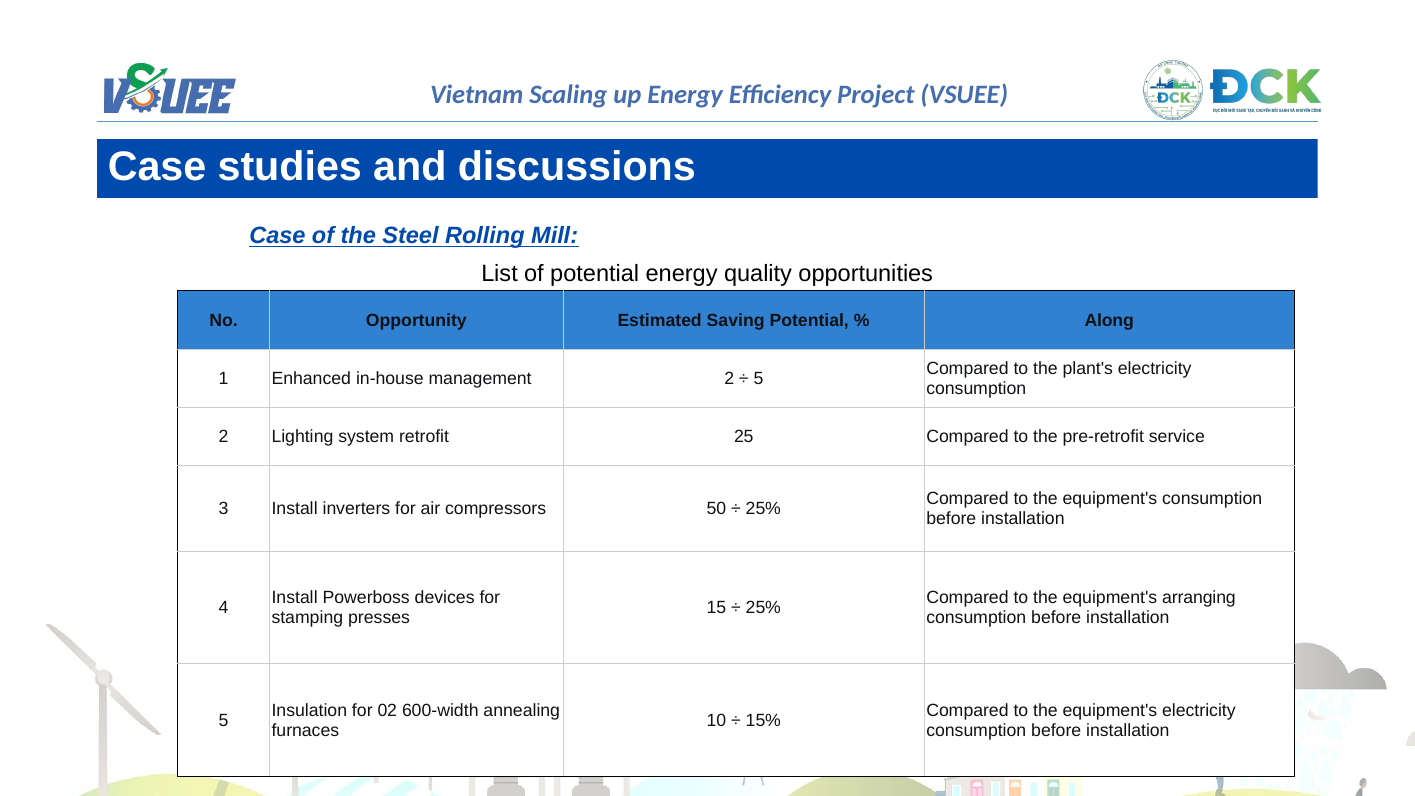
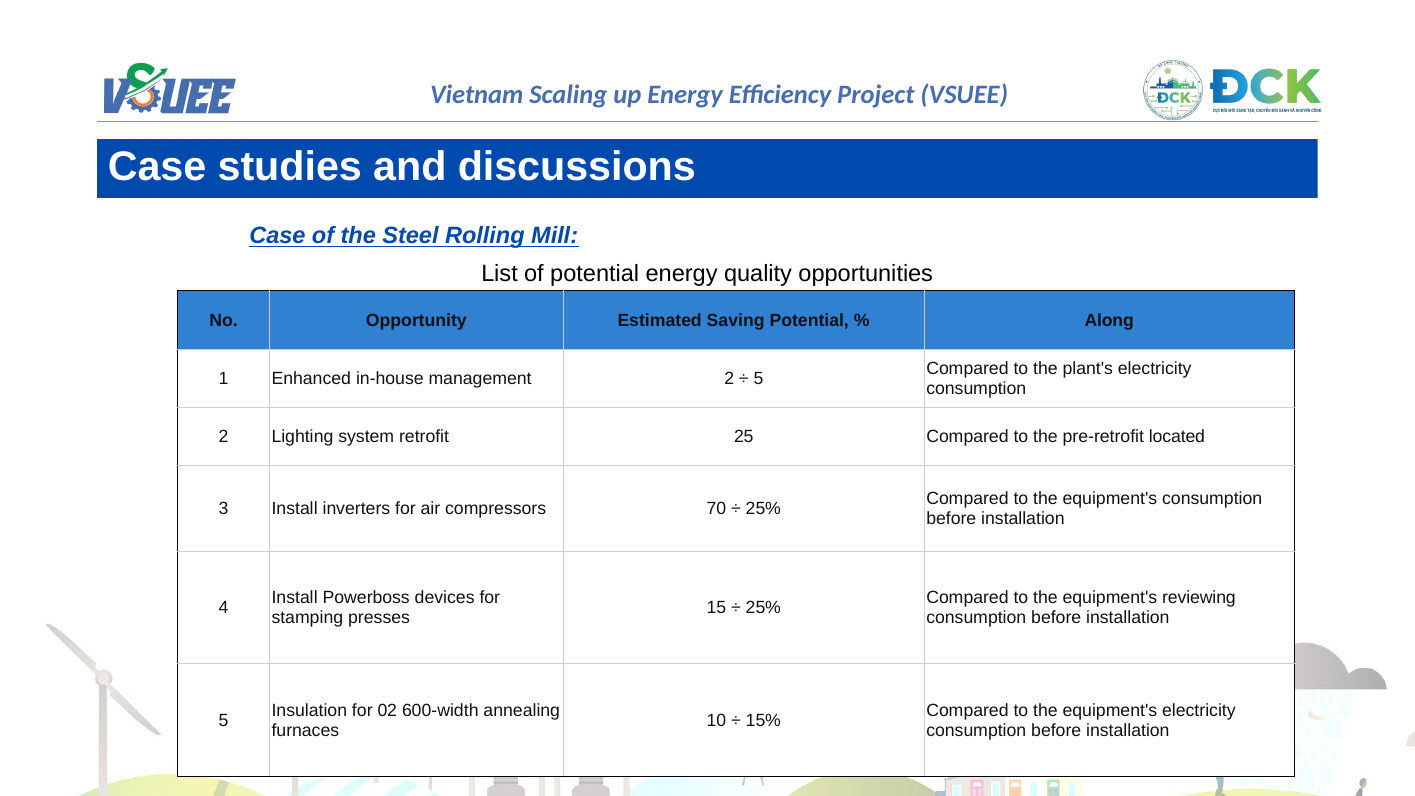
service: service -> located (1177, 437)
50: 50 -> 70 (716, 509)
arranging: arranging -> reviewing (1199, 598)
